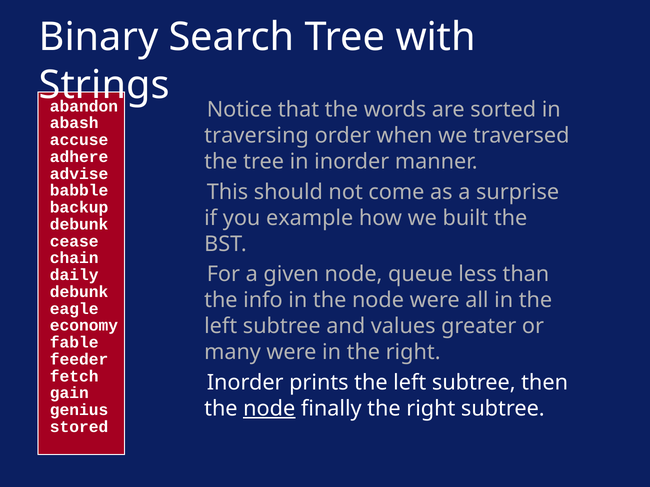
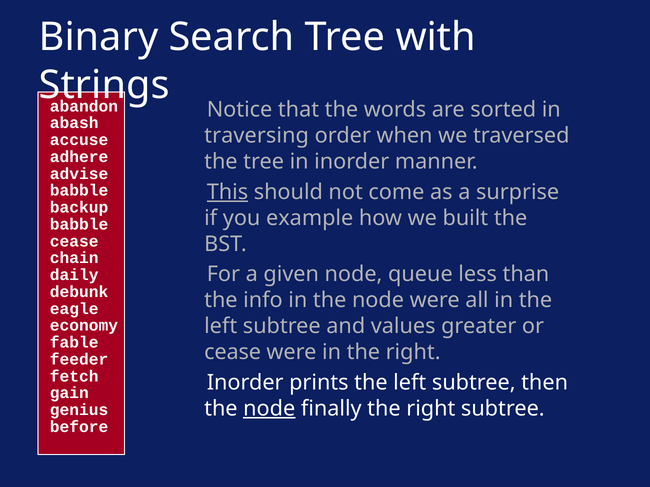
This underline: none -> present (227, 192)
debunk: debunk -> babble (79, 225)
many: many -> cease (233, 352)
stored: stored -> before (79, 427)
